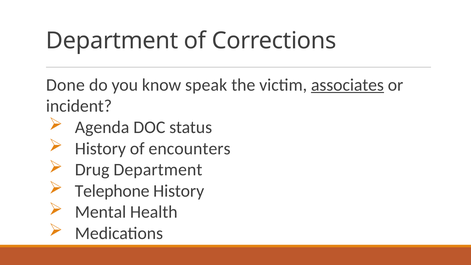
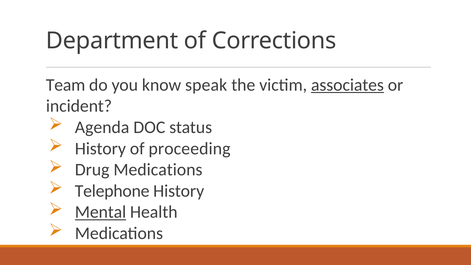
Done: Done -> Team (66, 85)
encounters: encounters -> proceeding (190, 148)
Drug Department: Department -> Medications (158, 170)
Mental underline: none -> present (101, 212)
